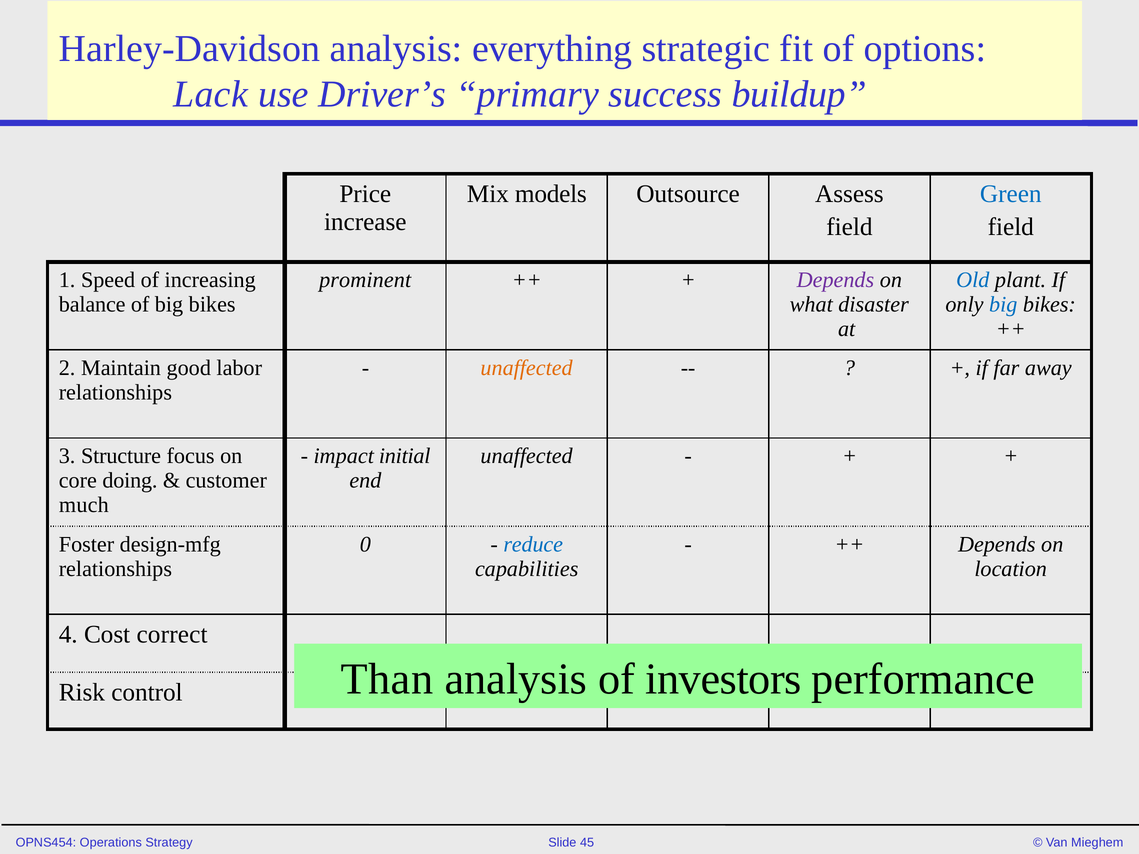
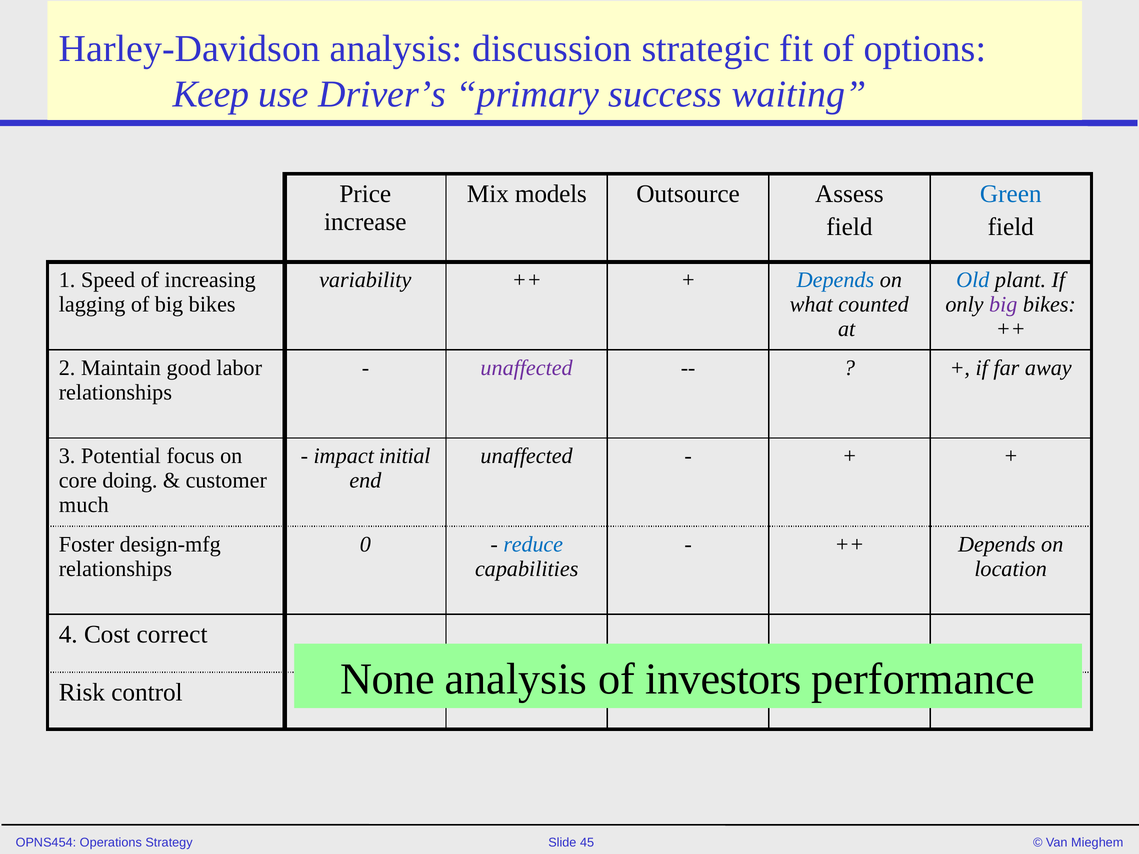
everything: everything -> discussion (552, 49)
Lack: Lack -> Keep (211, 94)
buildup: buildup -> waiting (799, 94)
prominent: prominent -> variability (365, 280)
Depends colour: purple -> blue (835, 280)
balance: balance -> lagging (92, 305)
disaster: disaster -> counted (874, 305)
big colour: blue -> purple (1003, 305)
unaffected colour: orange -> purple (527, 368)
Structure: Structure -> Potential (121, 456)
Than: Than -> None (387, 679)
